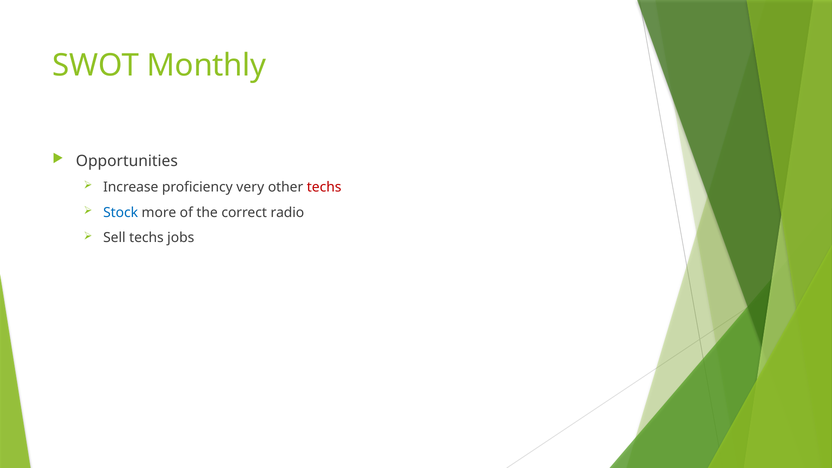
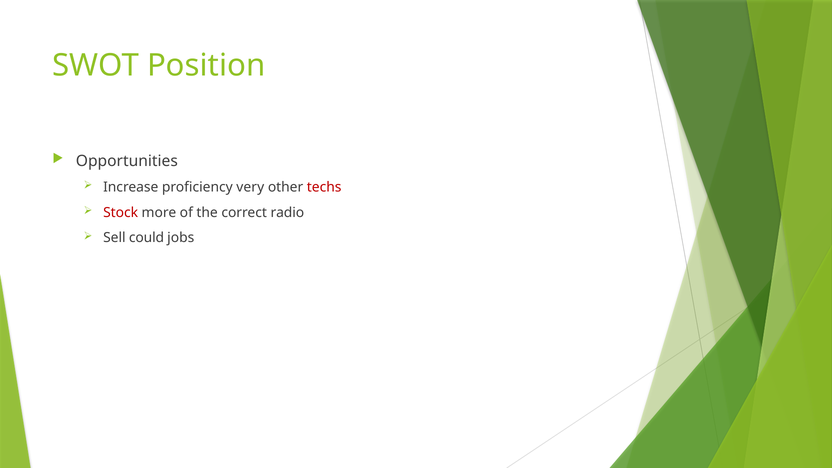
Monthly: Monthly -> Position (206, 66)
Stock colour: blue -> red (121, 213)
Sell techs: techs -> could (147, 238)
